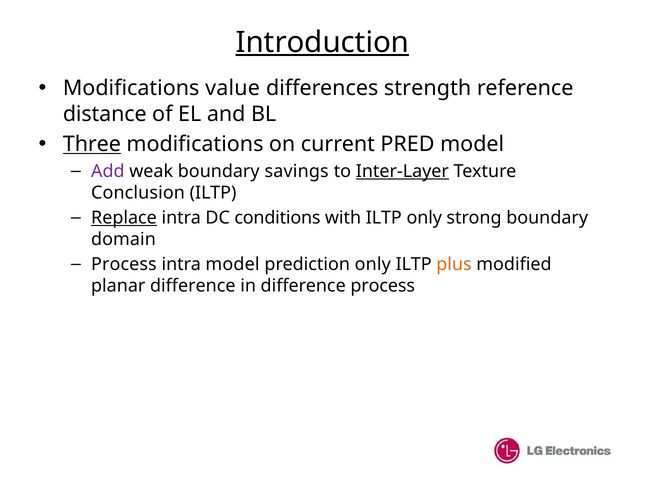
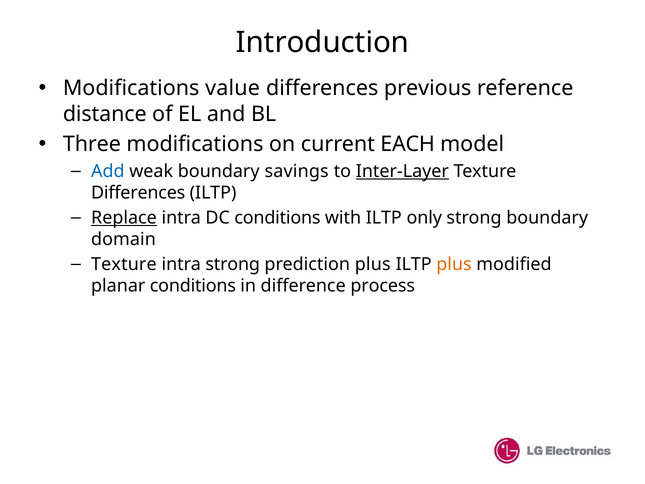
Introduction underline: present -> none (322, 42)
strength: strength -> previous (428, 88)
Three underline: present -> none (92, 144)
PRED: PRED -> EACH (408, 144)
Add colour: purple -> blue (108, 171)
Conclusion: Conclusion -> Differences (138, 193)
Process: Process -> Texture (124, 264)
intra model: model -> strong (233, 264)
prediction only: only -> plus (373, 264)
planar difference: difference -> conditions (193, 286)
